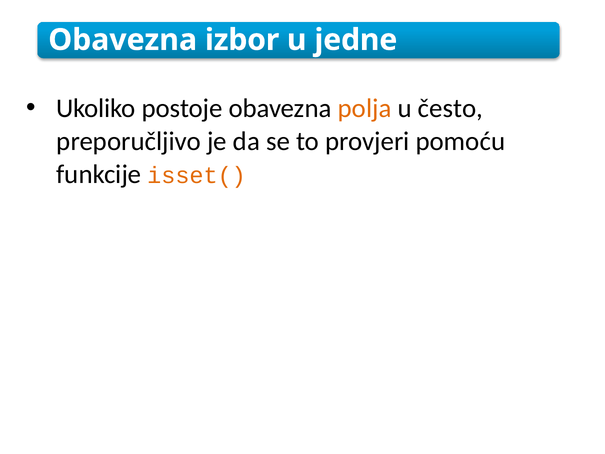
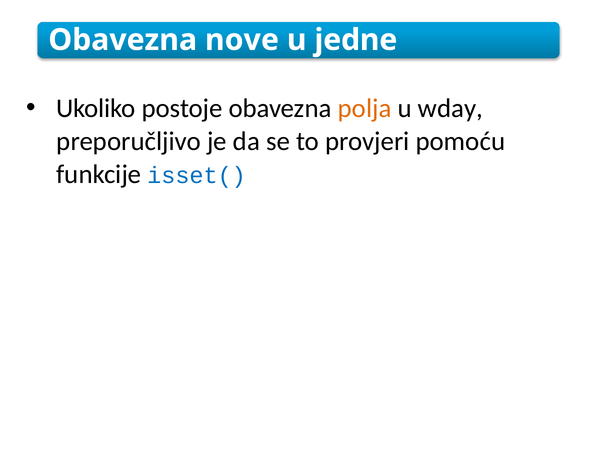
izbor: izbor -> nove (242, 40)
često: često -> wday (451, 108)
isset( colour: orange -> blue (197, 175)
